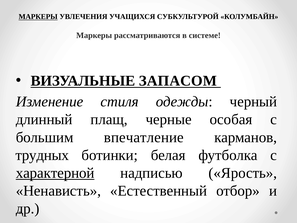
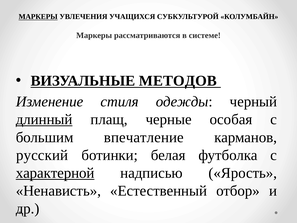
ЗАПАСОМ: ЗАПАСОМ -> МЕТОДОВ (178, 81)
длинный underline: none -> present (44, 119)
трудных: трудных -> русский (42, 155)
